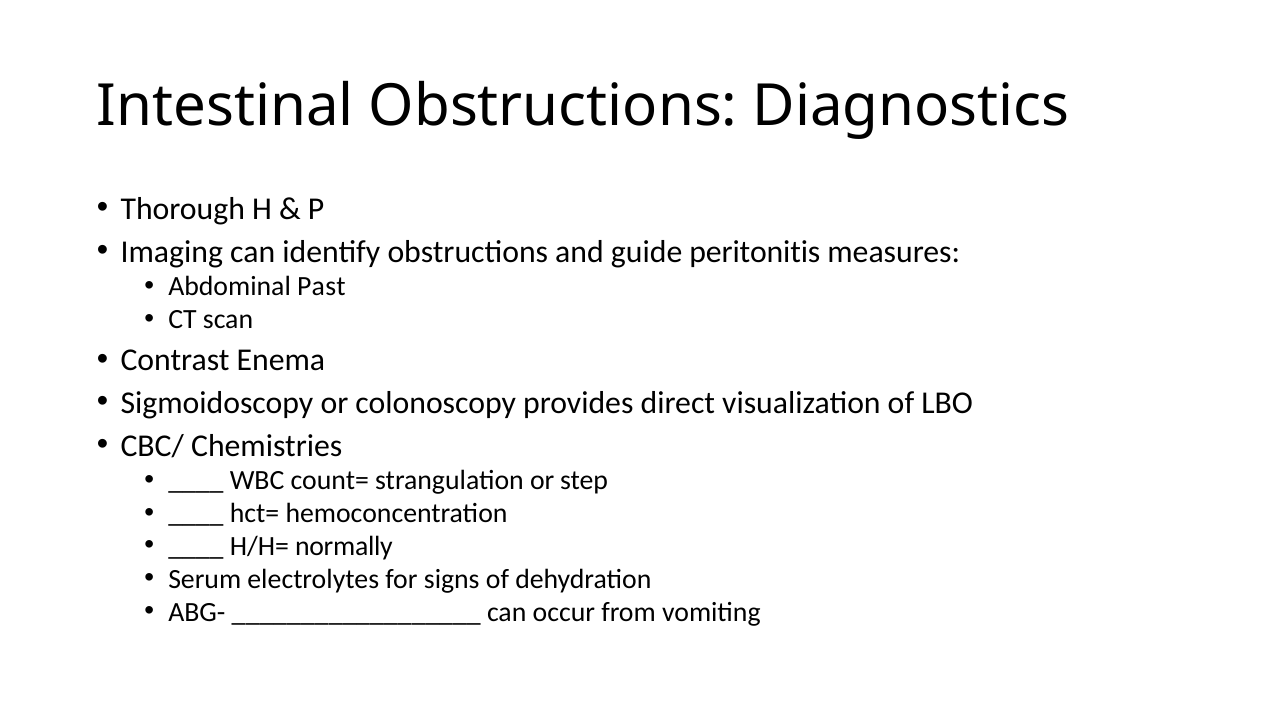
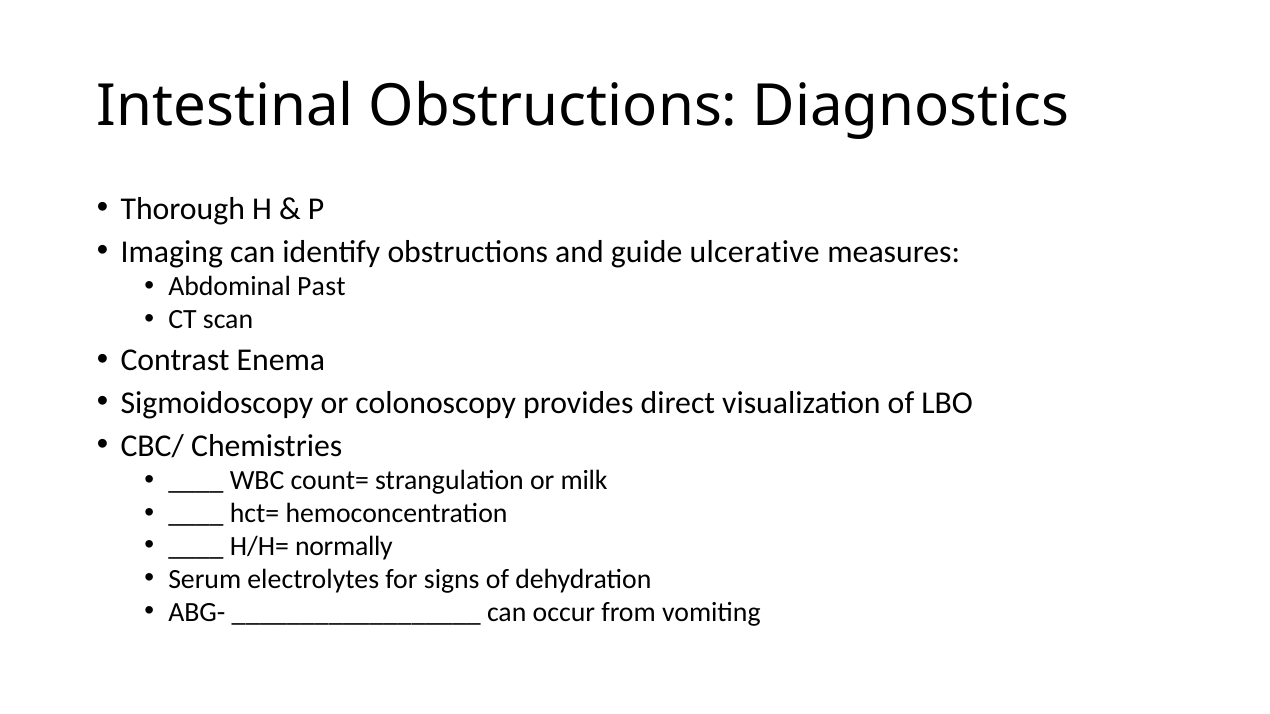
peritonitis: peritonitis -> ulcerative (755, 252)
step: step -> milk (584, 481)
